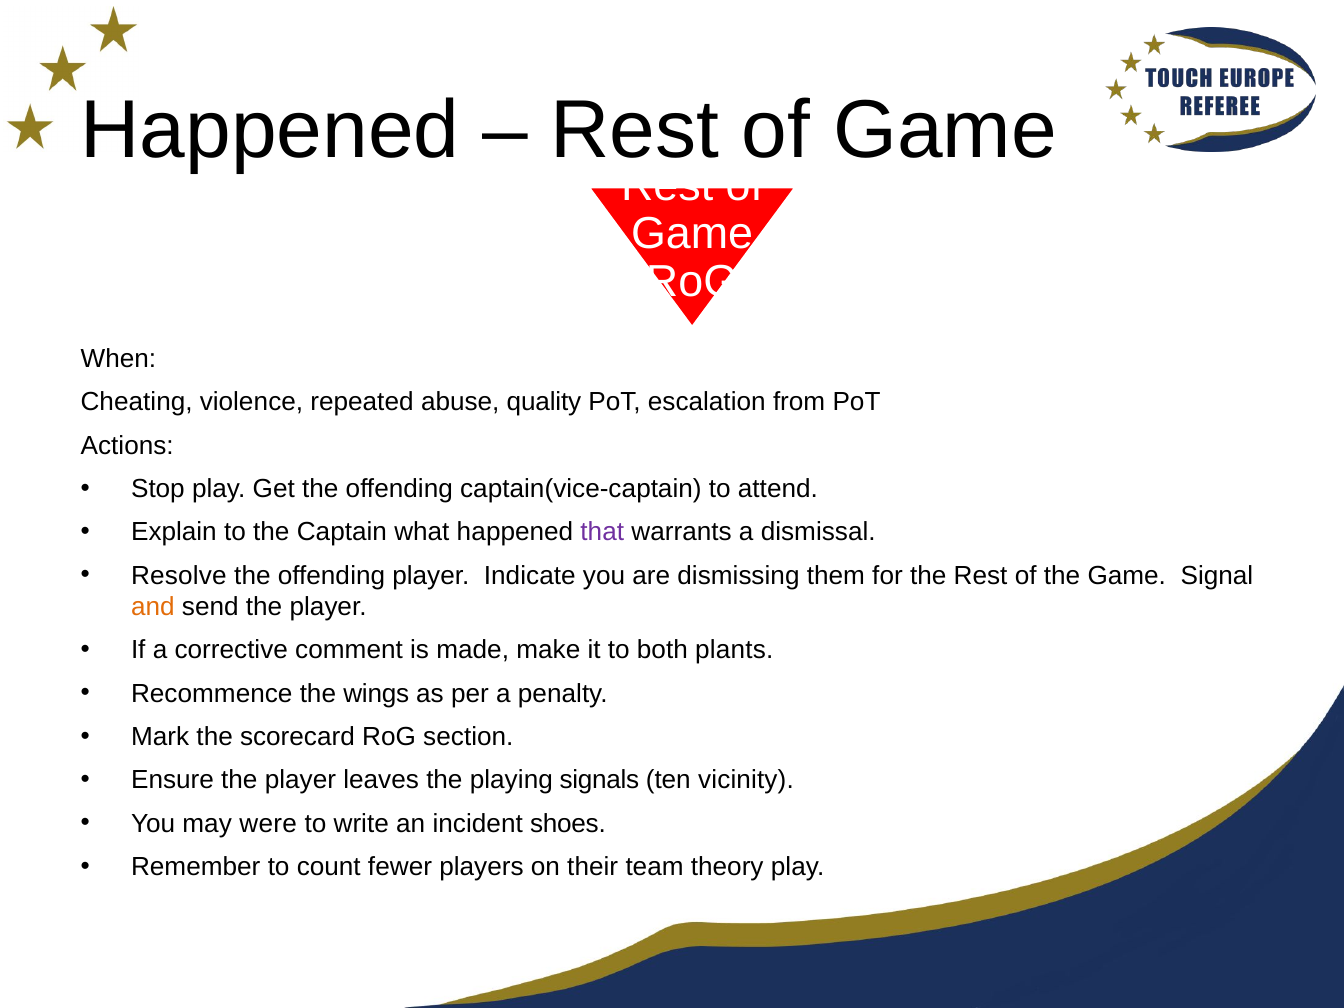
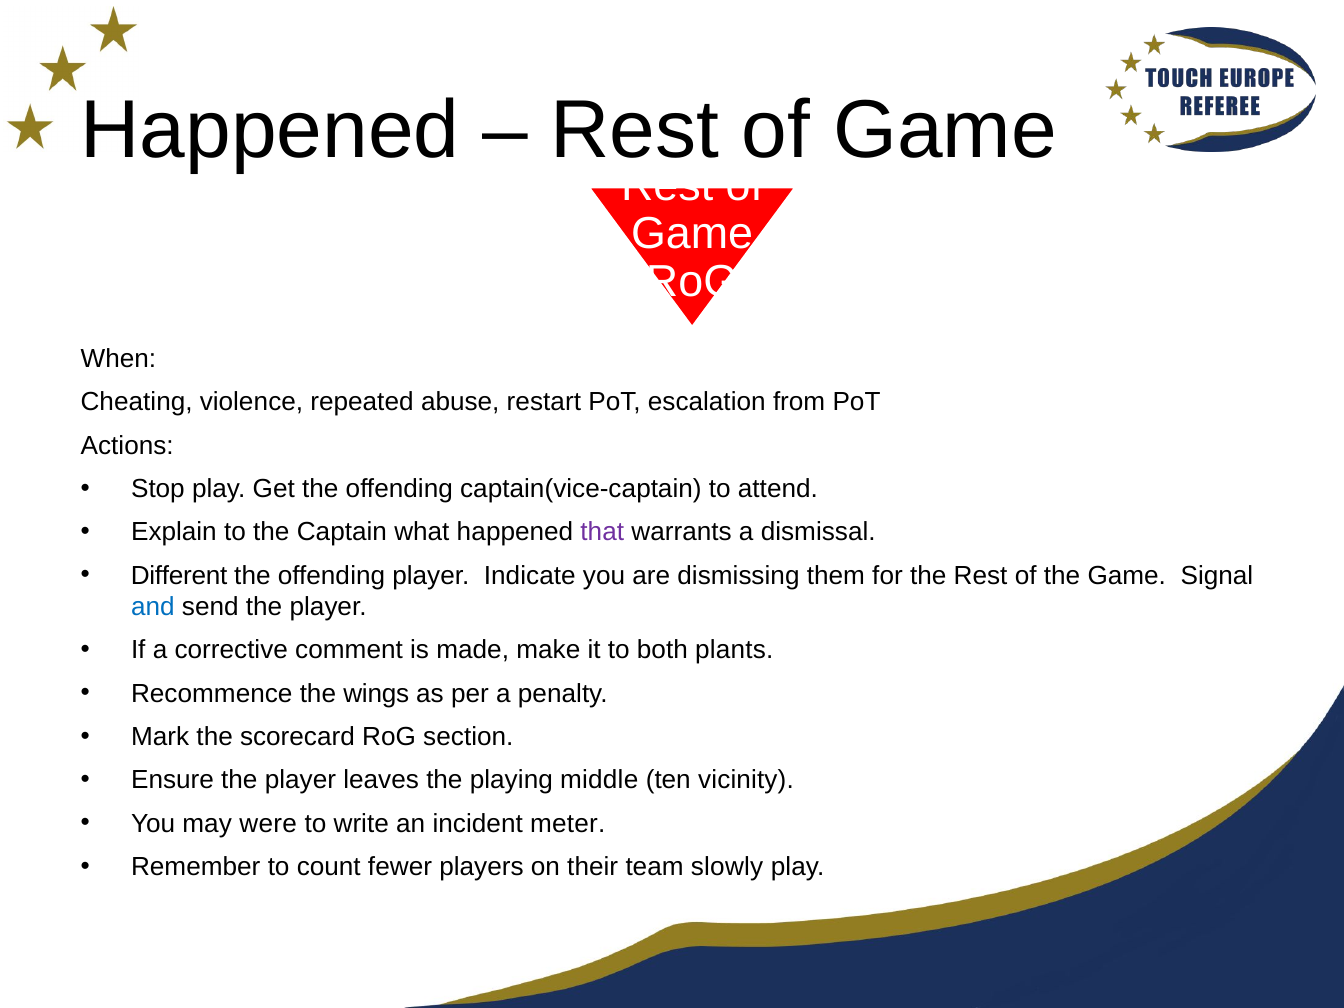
quality: quality -> restart (544, 402)
Resolve: Resolve -> Different (179, 576)
and colour: orange -> blue (153, 607)
signals: signals -> middle (599, 780)
shoes: shoes -> meter (568, 824)
theory: theory -> slowly (727, 867)
